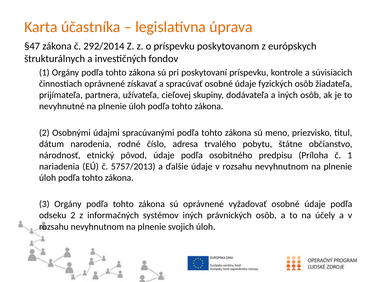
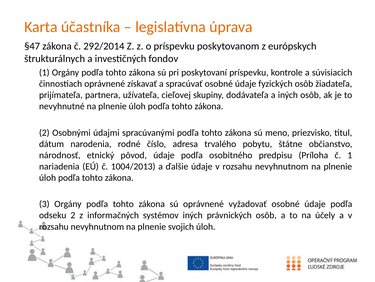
5757/2013: 5757/2013 -> 1004/2013 (133, 166)
